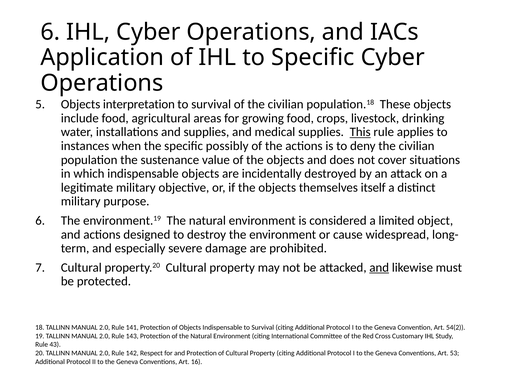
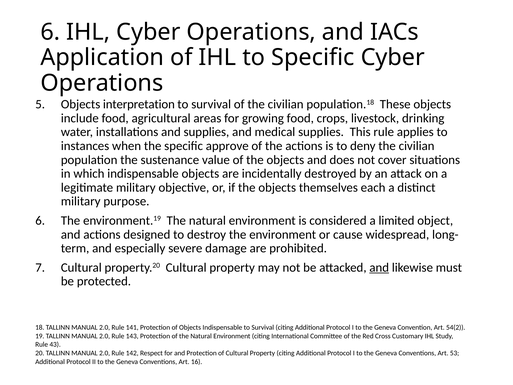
This underline: present -> none (360, 132)
possibly: possibly -> approve (227, 146)
itself: itself -> each (373, 187)
